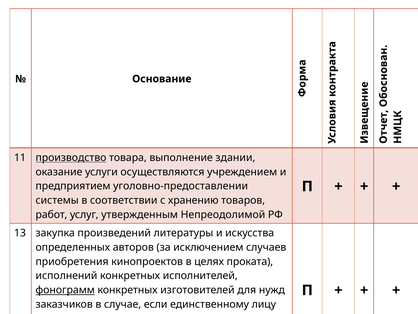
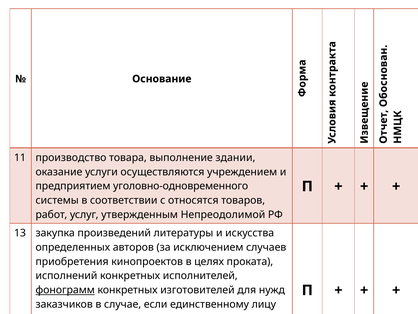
производство underline: present -> none (71, 157)
уголовно-предоставлении: уголовно-предоставлении -> уголовно-одновременного (181, 186)
хранению: хранению -> относятся (193, 200)
